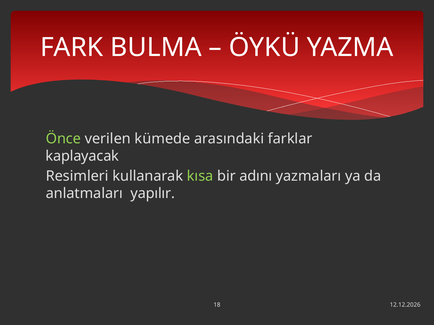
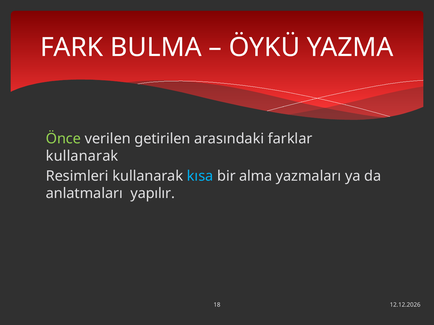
kümede: kümede -> getirilen (163, 139)
kaplayacak: kaplayacak -> kullanarak (82, 156)
kısa colour: light green -> light blue (200, 176)
adını: adını -> alma (256, 176)
